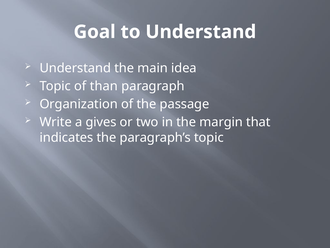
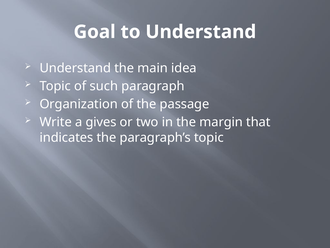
than: than -> such (104, 86)
